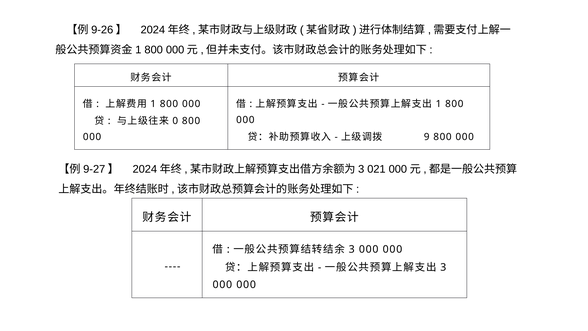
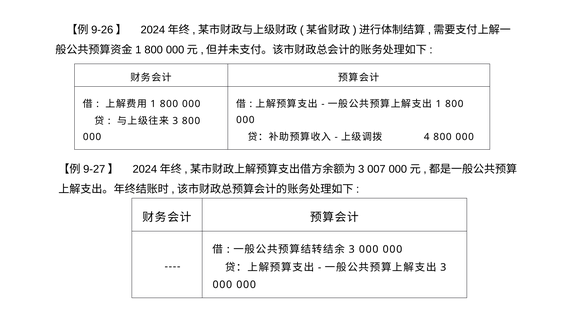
0: 0 -> 3 (175, 121)
9: 9 -> 4 (427, 137)
021: 021 -> 007 (376, 169)
